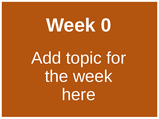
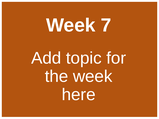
0: 0 -> 7 (106, 25)
